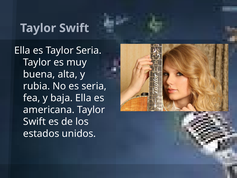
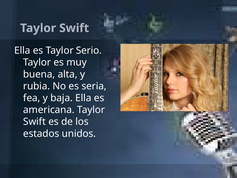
Taylor Seria: Seria -> Serio (89, 50)
